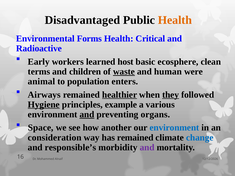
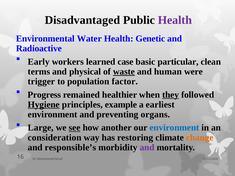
Health colour: orange -> purple (175, 20)
Forms: Forms -> Water (89, 39)
Critical: Critical -> Genetic (150, 39)
host: host -> case (126, 62)
ecosphere: ecosphere -> particular (178, 62)
children: children -> physical (85, 72)
animal: animal -> trigger (41, 82)
enters: enters -> factor (125, 82)
Airways: Airways -> Progress (44, 95)
healthier underline: present -> none (120, 95)
various: various -> earliest (160, 105)
and underline: present -> none (87, 115)
Space: Space -> Large (41, 128)
see underline: none -> present (75, 128)
has remained: remained -> restoring (135, 138)
change colour: blue -> orange (200, 138)
